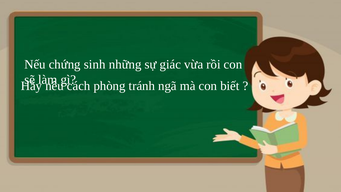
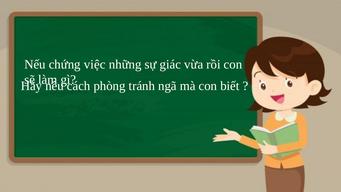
sinh: sinh -> việc (95, 64)
